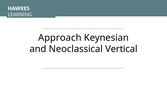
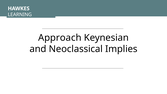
Vertical: Vertical -> Implies (121, 49)
